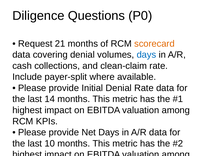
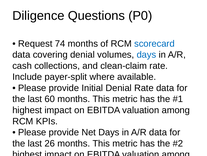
21: 21 -> 74 (60, 43)
scorecard colour: orange -> blue (154, 43)
14: 14 -> 60 (50, 99)
10: 10 -> 26 (50, 143)
